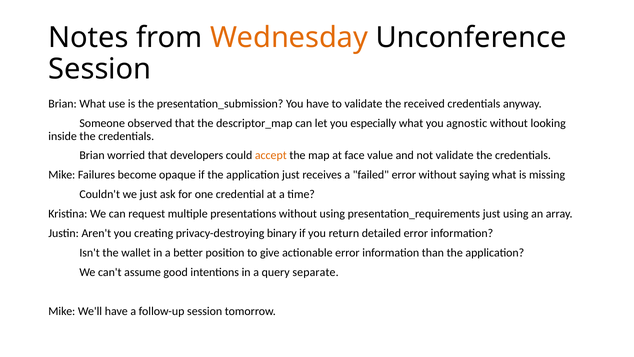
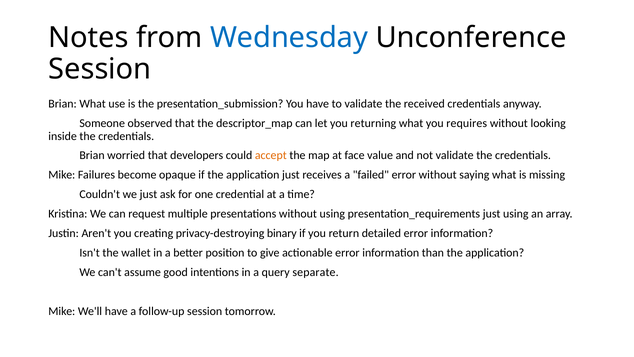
Wednesday colour: orange -> blue (289, 38)
especially: especially -> returning (373, 123)
agnostic: agnostic -> requires (467, 123)
